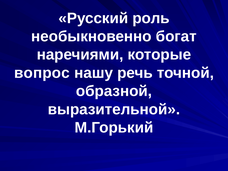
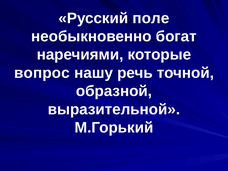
роль: роль -> поле (151, 18)
